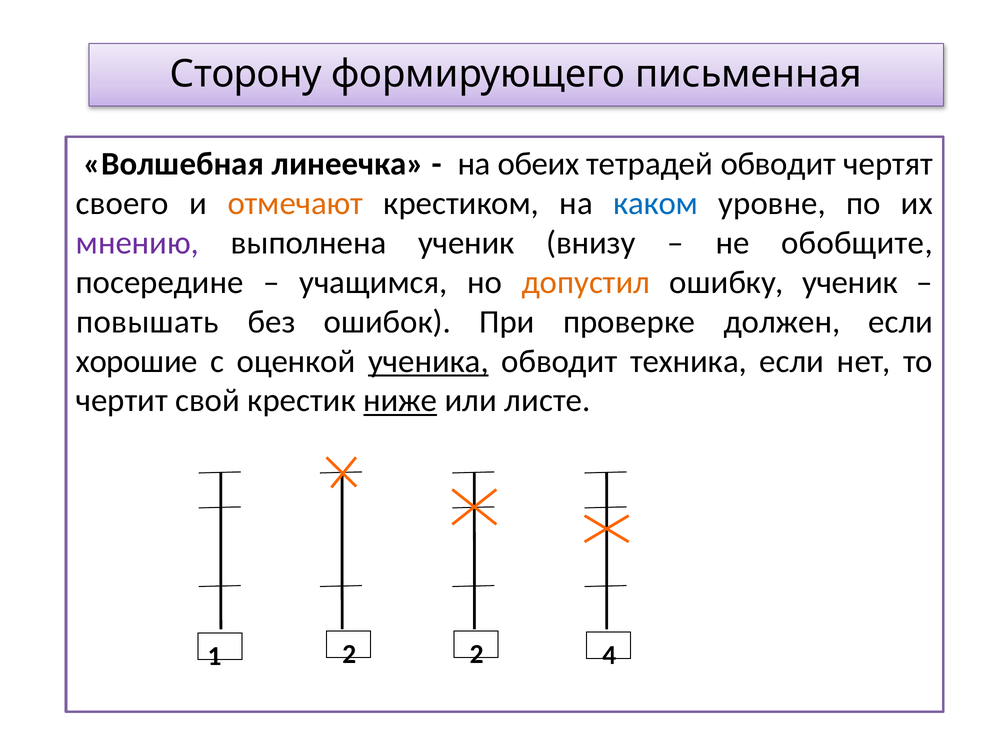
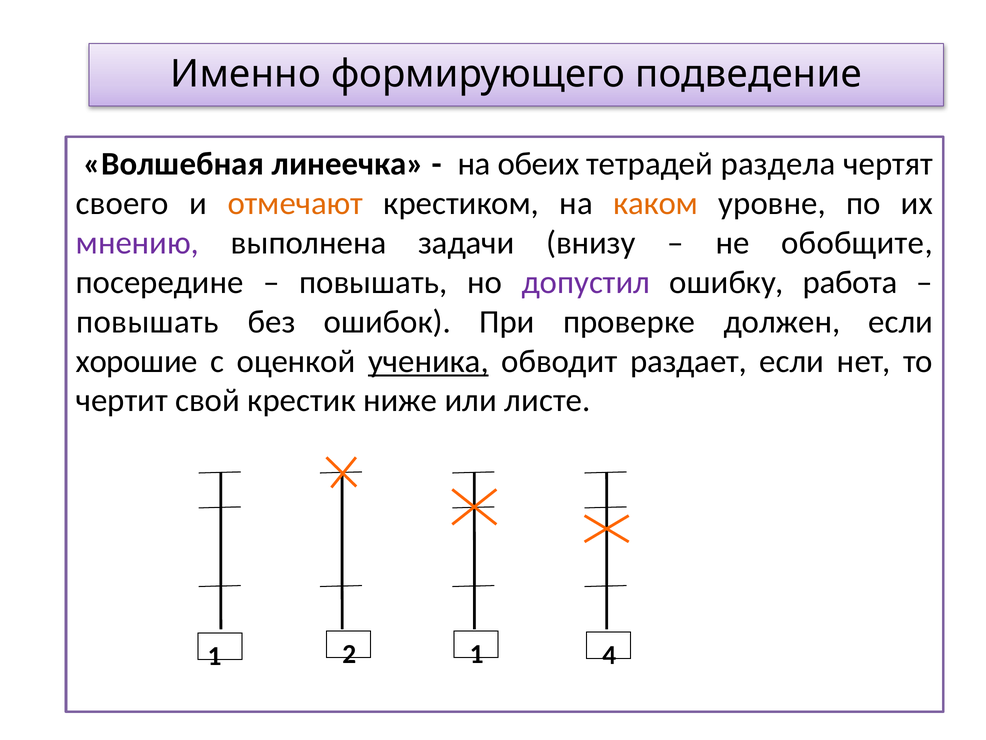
Сторону: Сторону -> Именно (246, 74)
письменная: письменная -> подведение (748, 74)
тетрадей обводит: обводит -> раздела (778, 164)
каком colour: blue -> orange (656, 203)
выполнена ученик: ученик -> задачи (466, 243)
учащимся: учащимся -> повышать (373, 282)
допустил colour: orange -> purple (586, 282)
ошибку ученик: ученик -> работа (850, 282)
техника: техника -> раздает (688, 361)
ниже underline: present -> none (400, 400)
2 2: 2 -> 1 (477, 654)
